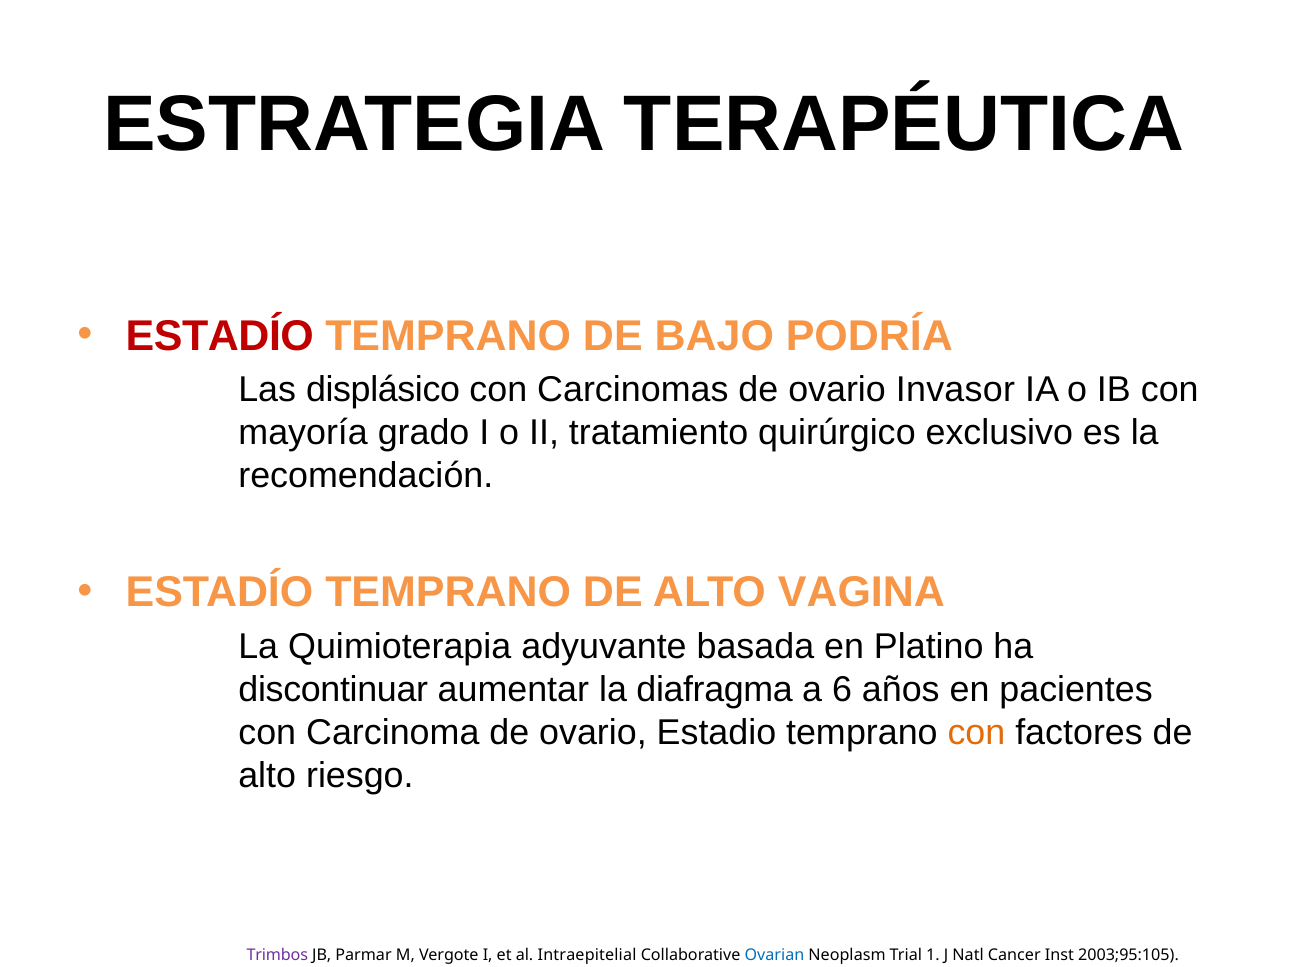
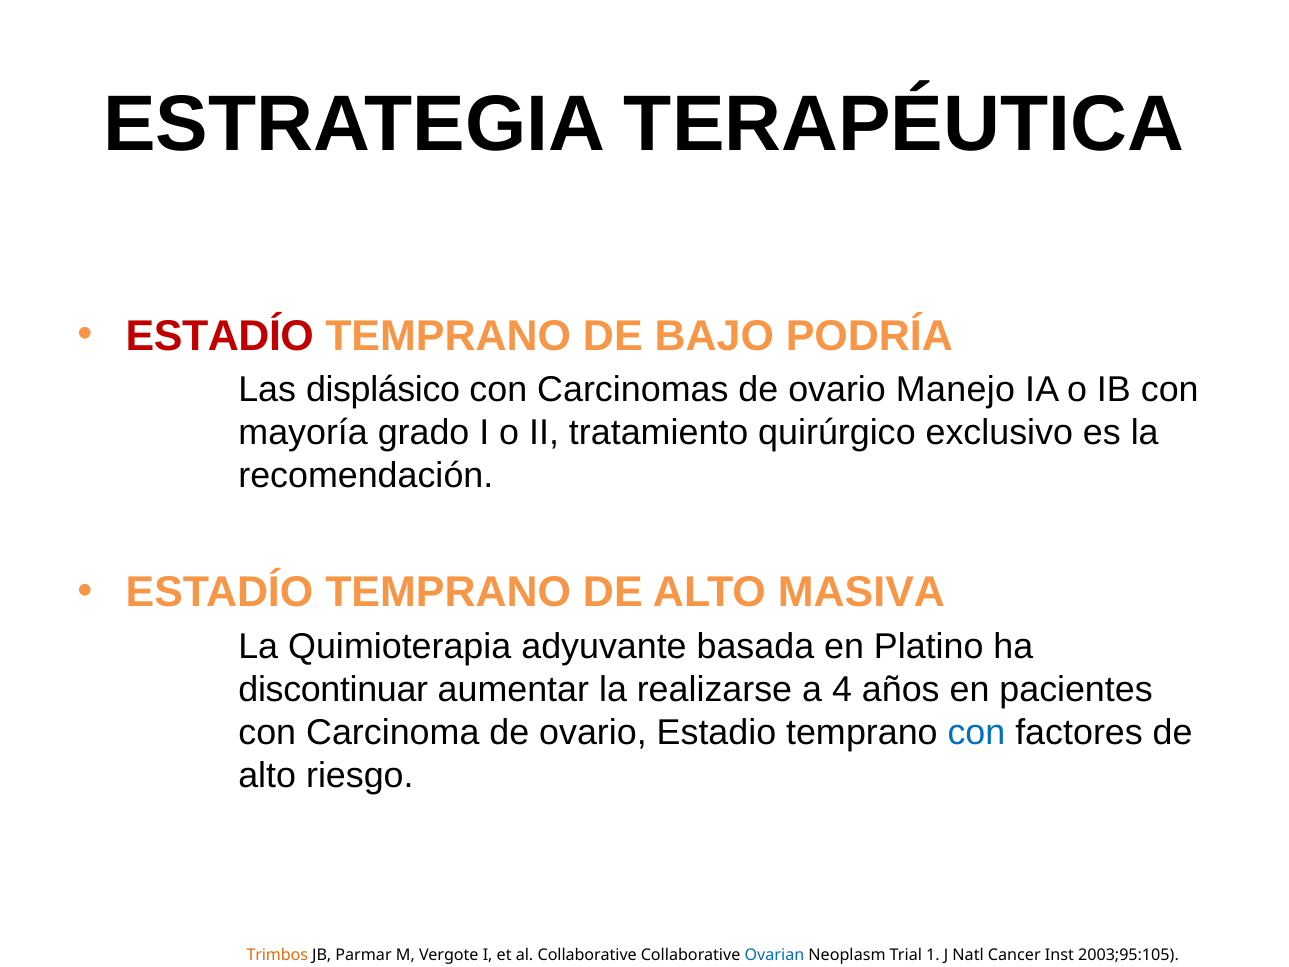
Invasor: Invasor -> Manejo (955, 390)
VAGINA: VAGINA -> MASIVA (861, 592)
diafragma: diafragma -> realizarse (714, 689)
6: 6 -> 4 (842, 689)
con colour: orange -> blue (976, 732)
Trimbos colour: purple -> orange (277, 955)
al Intraepitelial: Intraepitelial -> Collaborative (587, 955)
